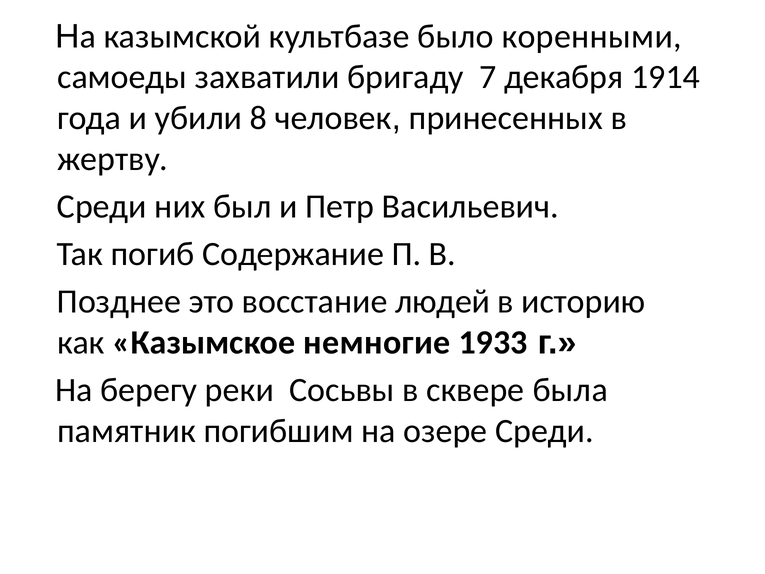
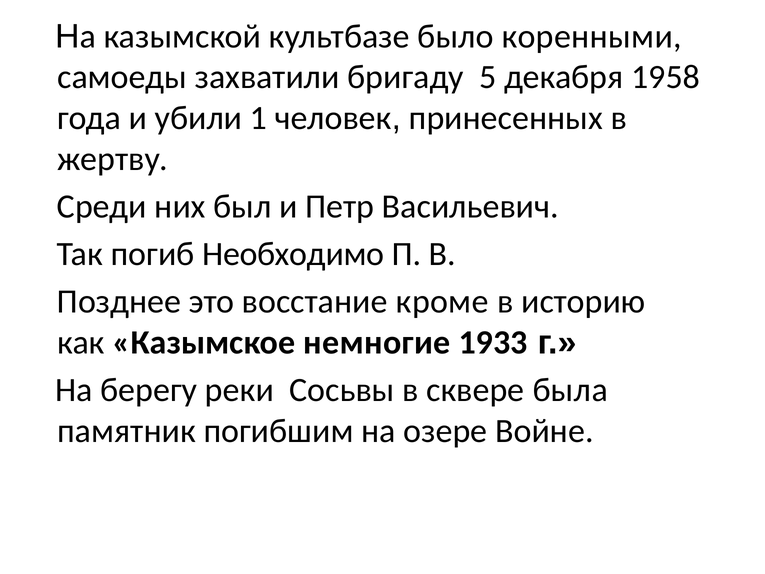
7: 7 -> 5 (488, 77)
1914: 1914 -> 1958 (666, 77)
8: 8 -> 1 (259, 118)
Содержание: Содержание -> Необходимо (293, 254)
людей: людей -> кроме (442, 302)
озере Среди: Среди -> Войне (544, 431)
